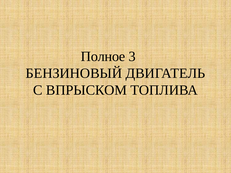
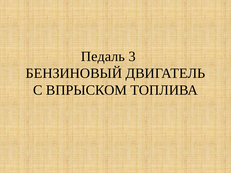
Полное: Полное -> Педаль (103, 56)
